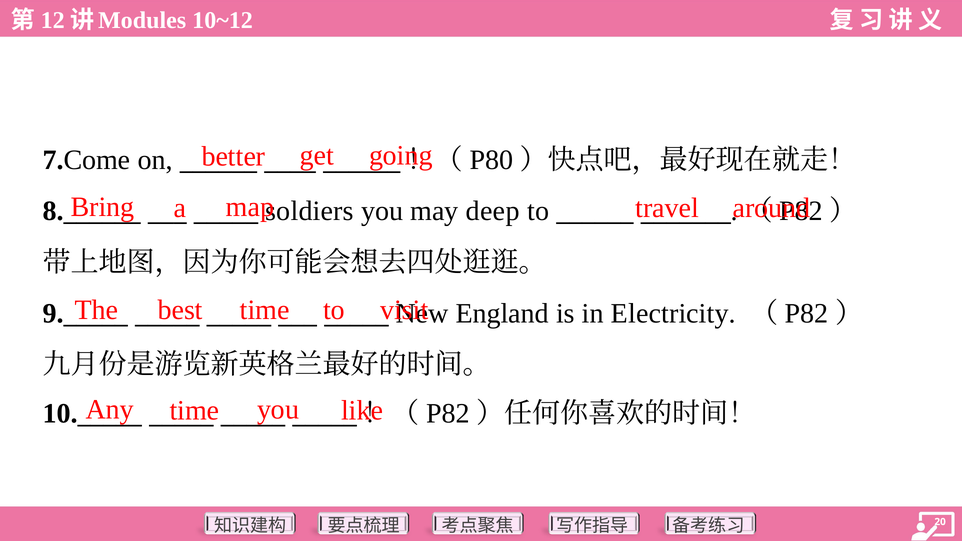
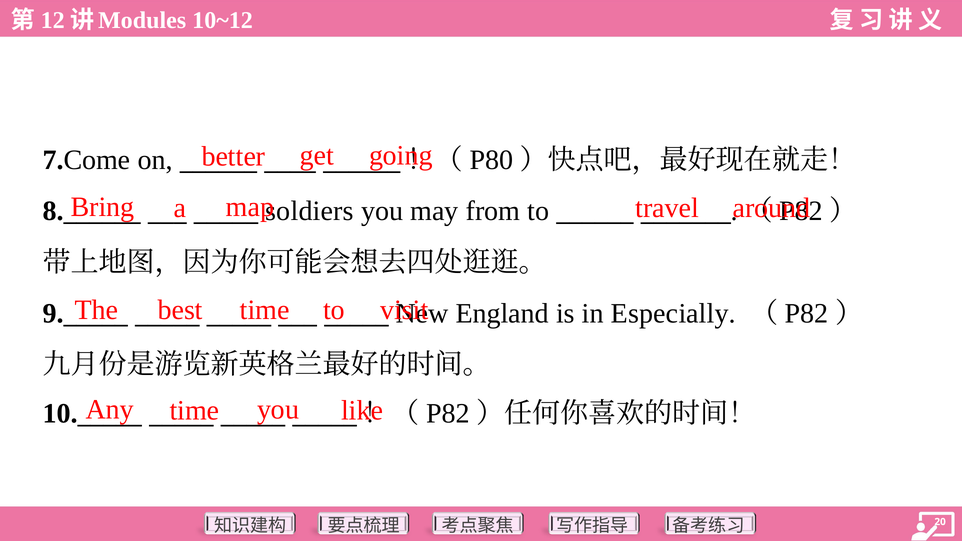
deep: deep -> from (493, 211)
Electricity: Electricity -> Especially (673, 313)
